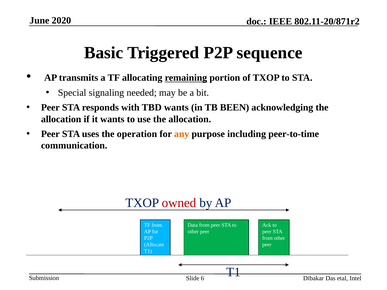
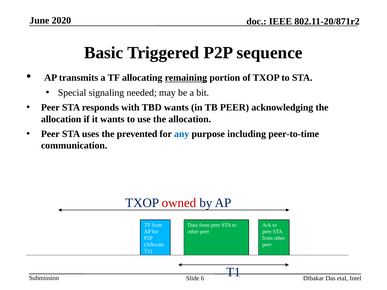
TB BEEN: BEEN -> PEER (235, 108)
operation: operation -> prevented (137, 134)
any colour: orange -> blue (182, 134)
